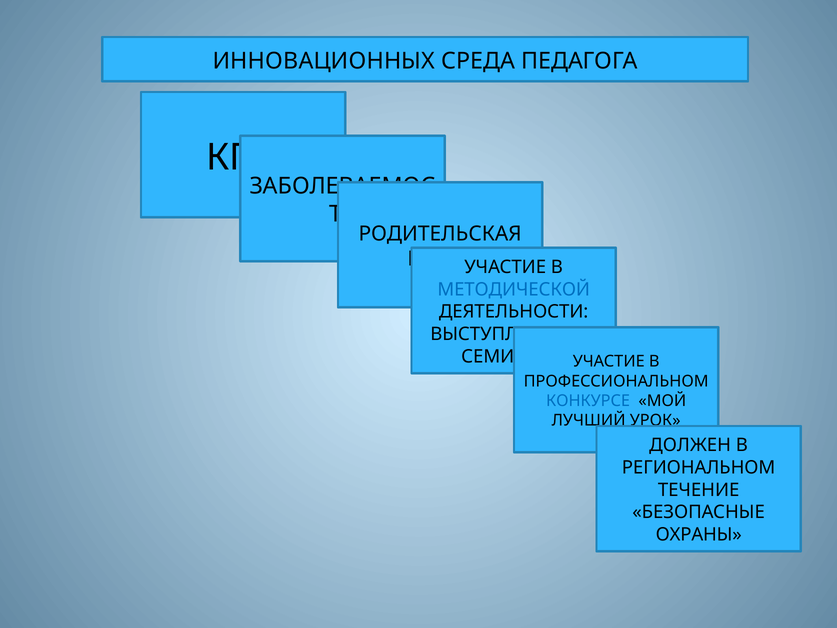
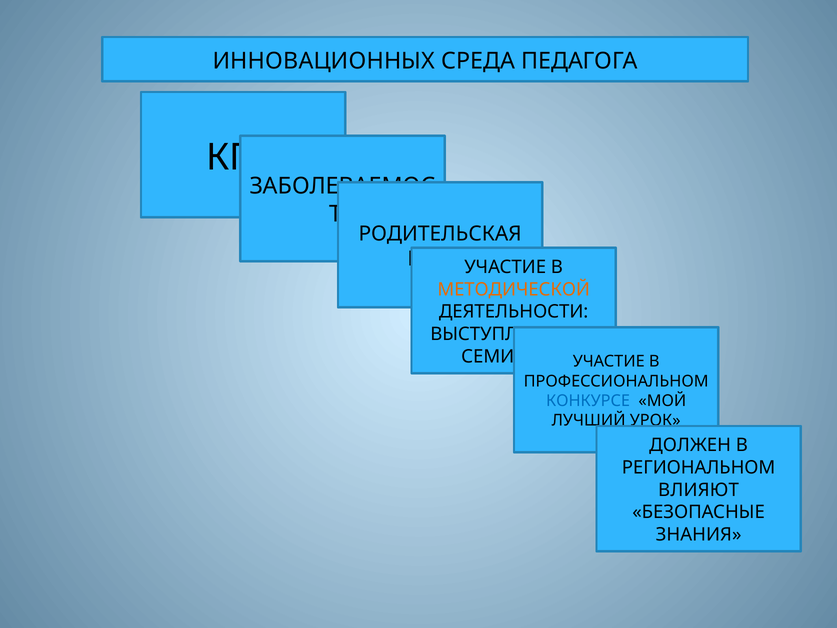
МЕТОДИЧЕСКОЙ colour: blue -> orange (514, 289)
ТЕЧЕНИЕ: ТЕЧЕНИЕ -> ВЛИЯЮТ (699, 490)
ОХРАНЫ: ОХРАНЫ -> ЗНАНИЯ (699, 534)
